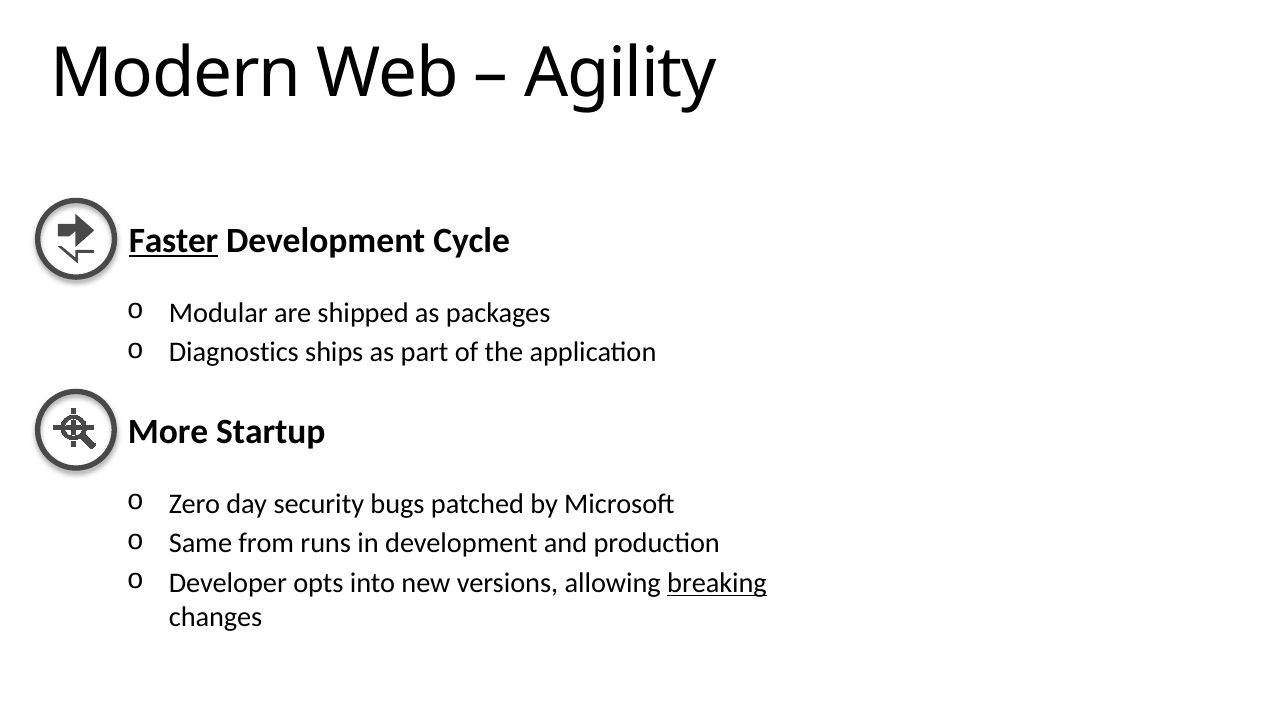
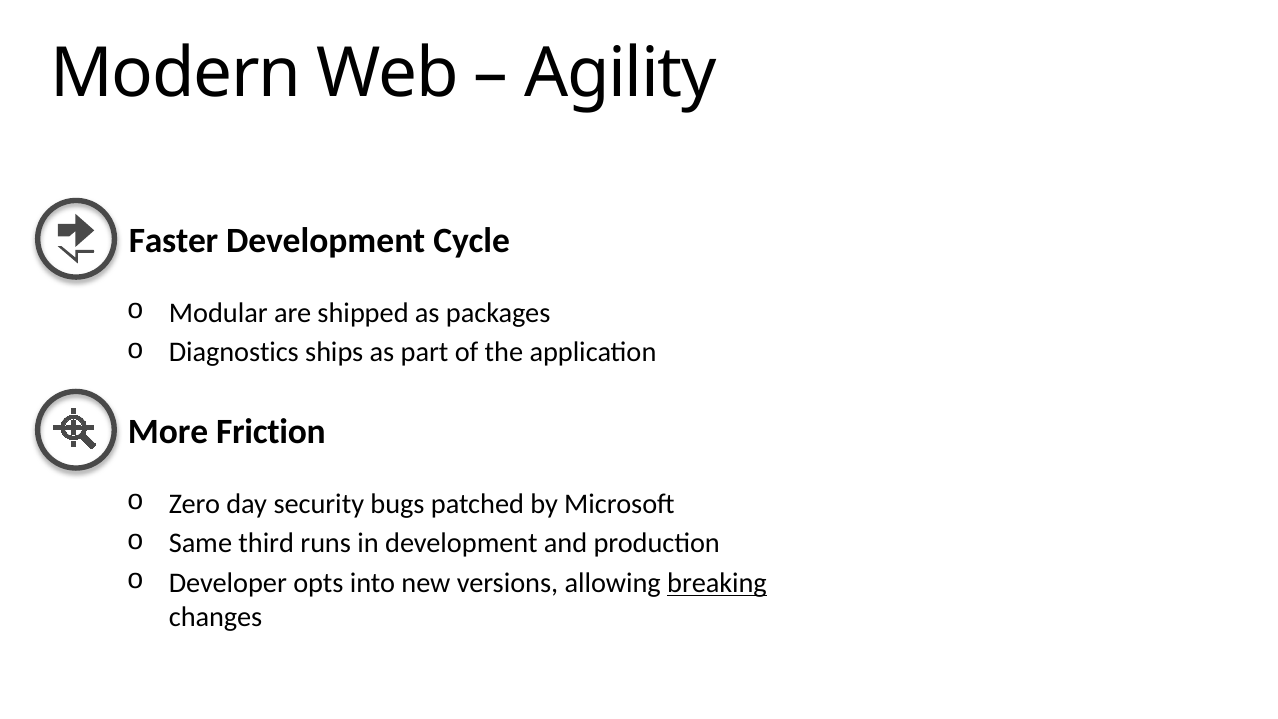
Faster underline: present -> none (174, 241)
Startup: Startup -> Friction (271, 432)
from: from -> third (266, 543)
